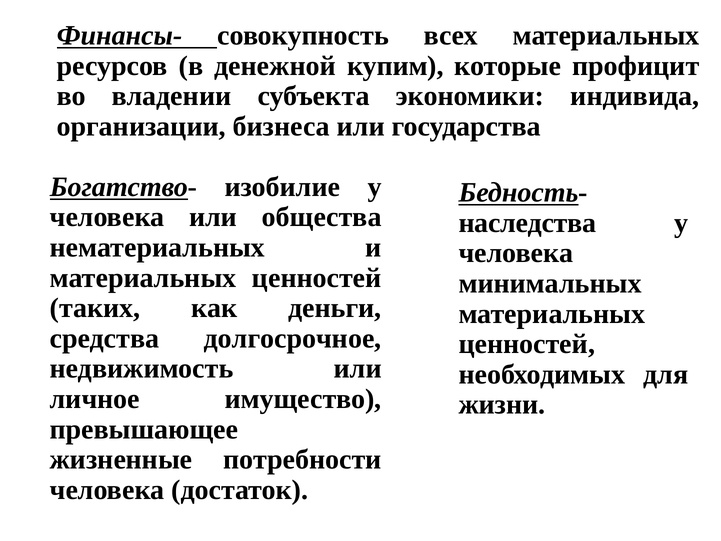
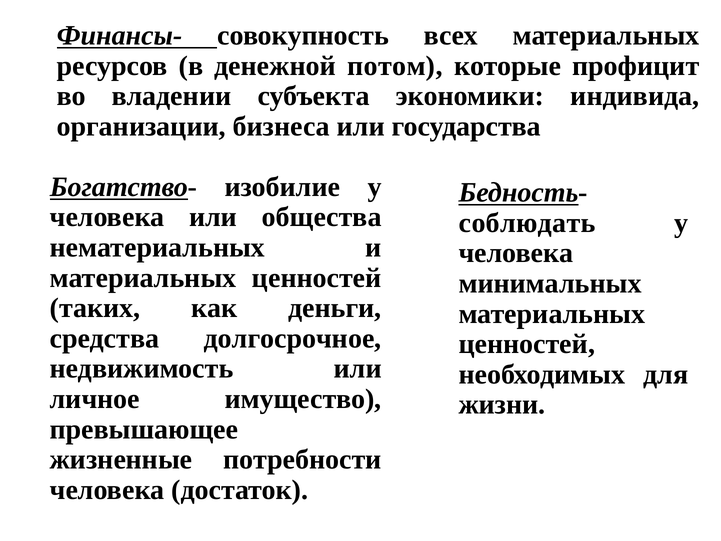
купим: купим -> потом (395, 66)
наследства: наследства -> соблюдать (527, 223)
